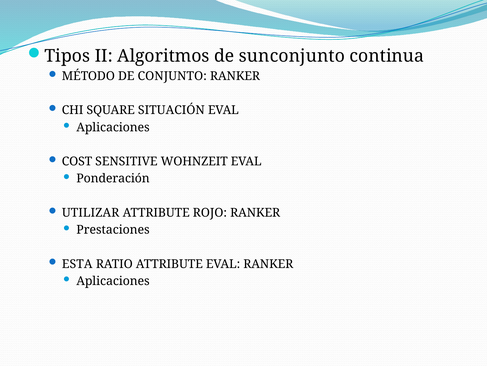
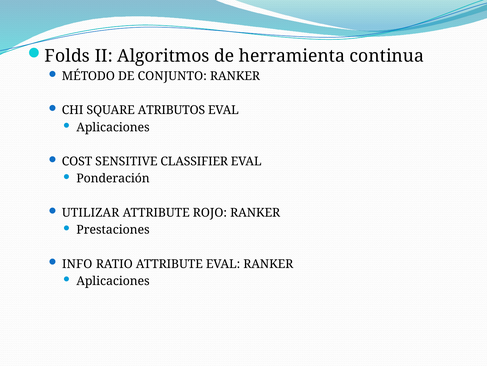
Tipos: Tipos -> Folds (67, 56)
sunconjunto: sunconjunto -> herramienta (292, 56)
SITUACIÓN: SITUACIÓN -> ATRIBUTOS (171, 110)
WOHNZEIT: WOHNZEIT -> CLASSIFIER (194, 161)
ESTA: ESTA -> INFO (77, 263)
